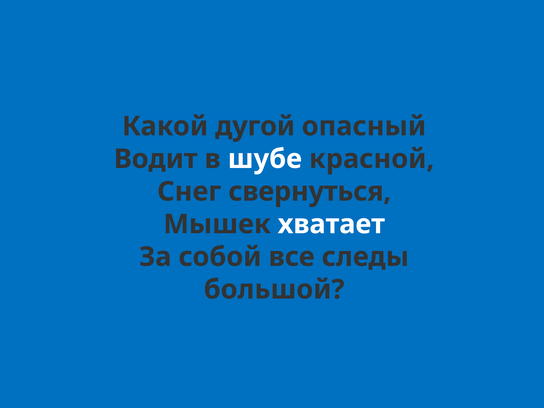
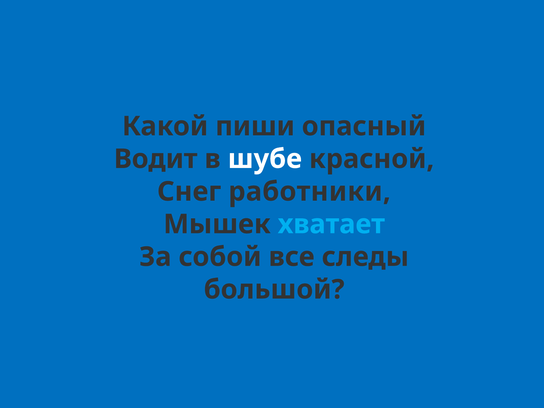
дугой: дугой -> пиши (255, 126)
свернуться: свернуться -> работники (309, 192)
хватает colour: white -> light blue (331, 224)
